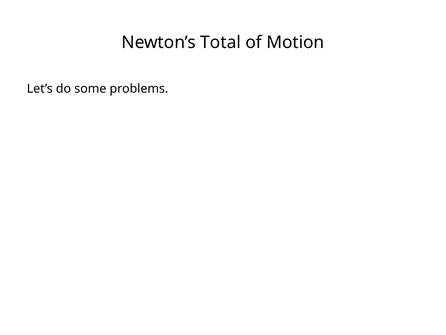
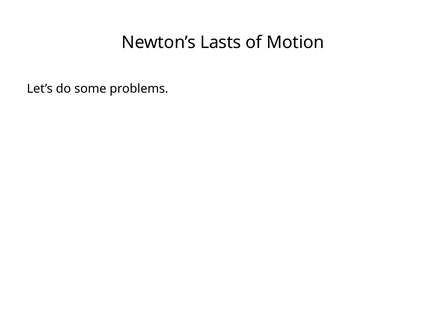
Total: Total -> Lasts (221, 42)
